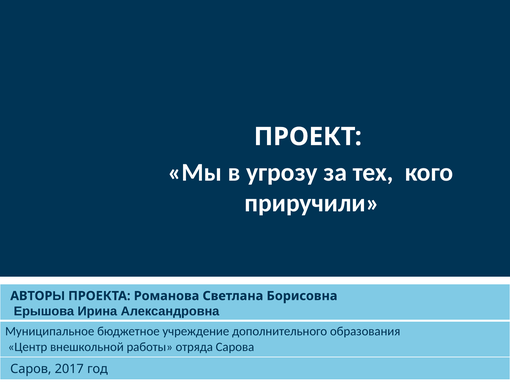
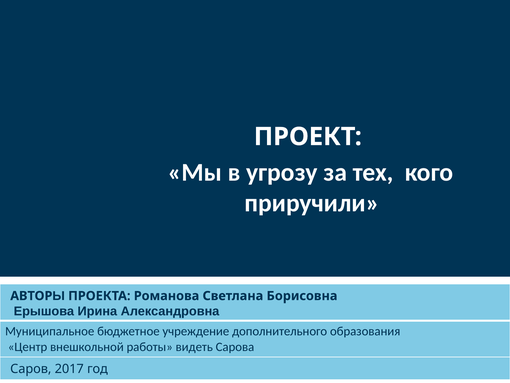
отряда: отряда -> видеть (194, 346)
